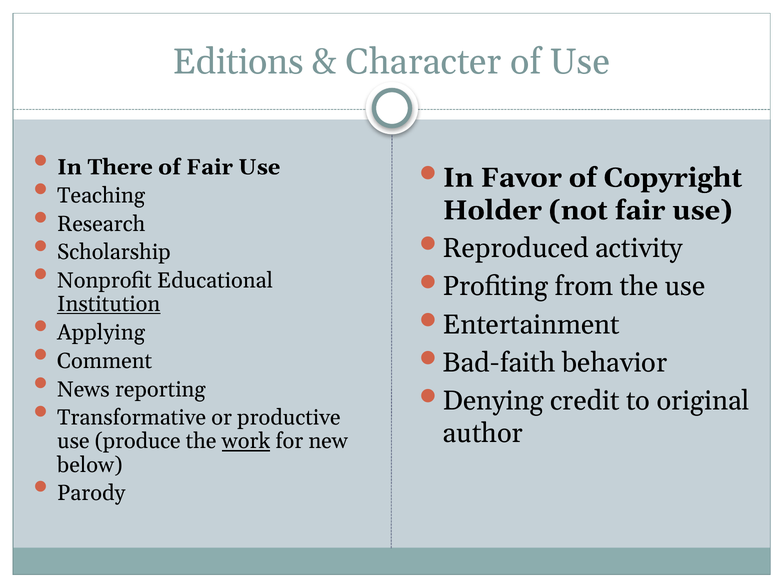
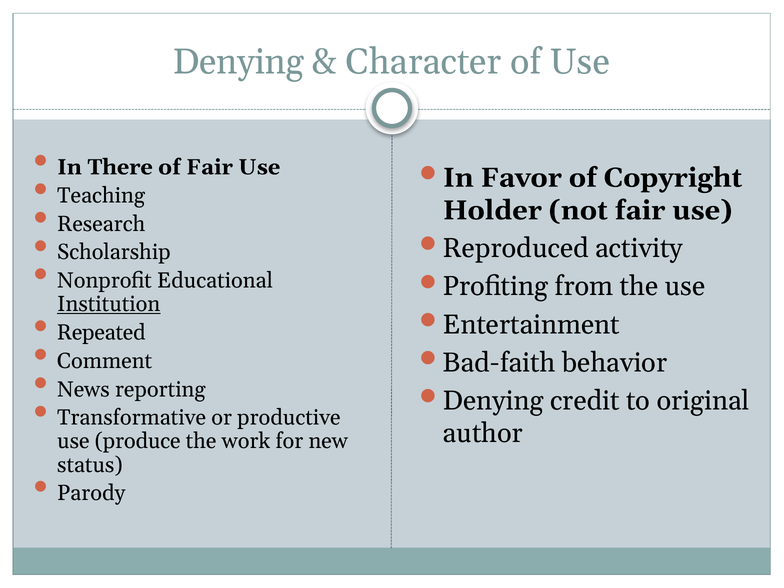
Editions: Editions -> Denying (238, 62)
Applying: Applying -> Repeated (101, 333)
work underline: present -> none (246, 441)
below: below -> status (90, 465)
